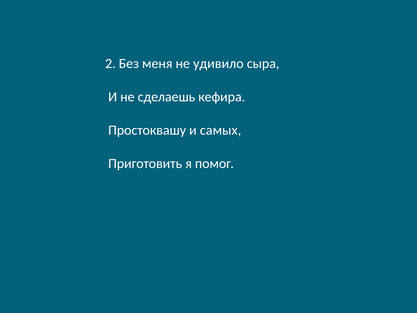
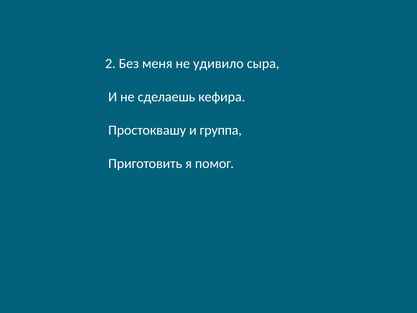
самых: самых -> группа (221, 130)
